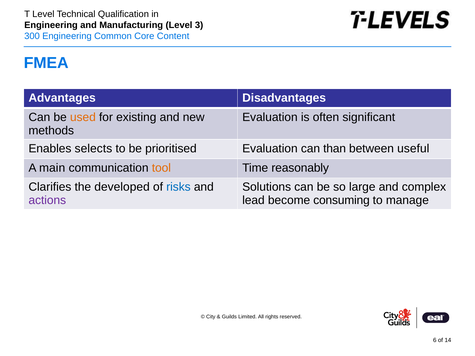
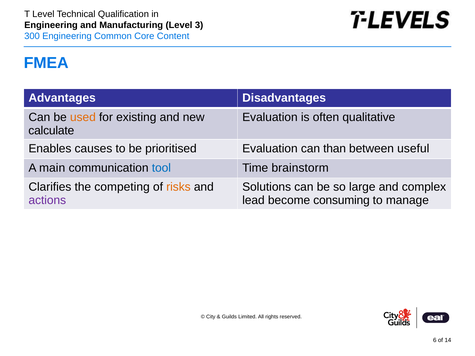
significant: significant -> qualitative (369, 117)
methods: methods -> calculate (51, 131)
selects: selects -> causes (93, 149)
tool colour: orange -> blue (161, 168)
reasonably: reasonably -> brainstorm (300, 168)
developed: developed -> competing (122, 187)
risks colour: blue -> orange (178, 187)
